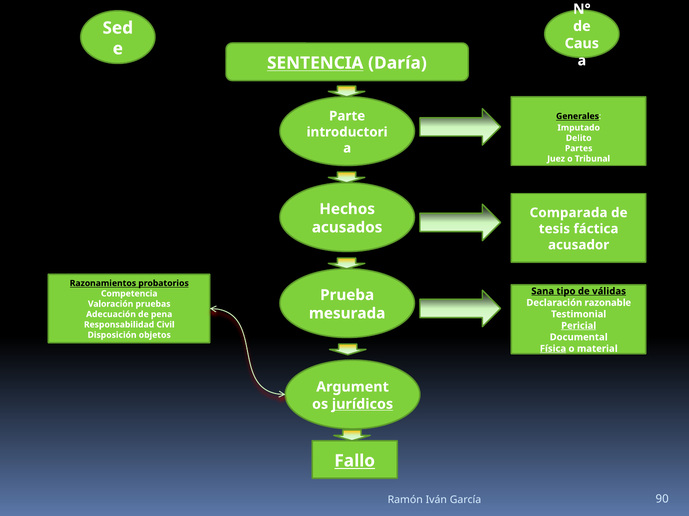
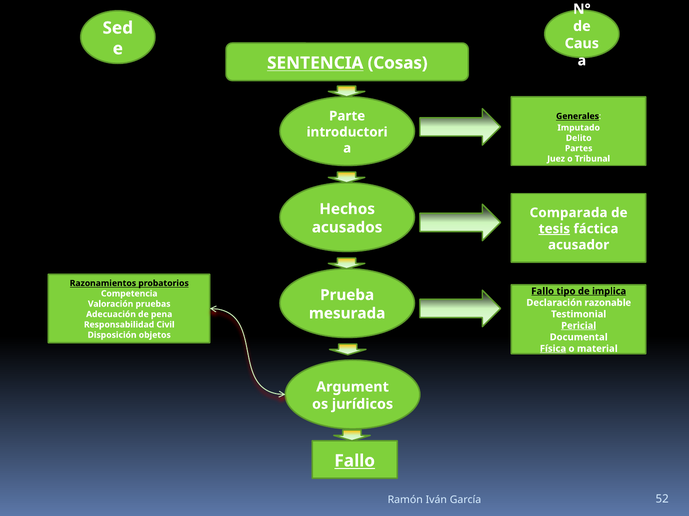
Daría: Daría -> Cosas (398, 63)
tesis underline: none -> present (554, 229)
Sana: Sana -> Fallo (543, 292)
válidas: válidas -> implica (609, 292)
jurídicos underline: present -> none (362, 405)
90: 90 -> 52 (662, 500)
